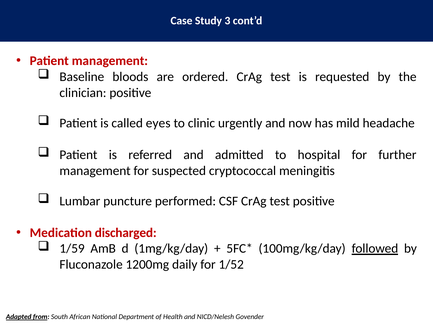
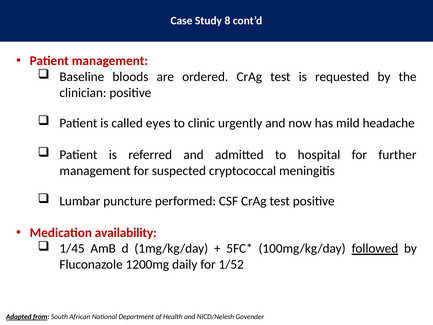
3: 3 -> 8 (227, 21)
discharged: discharged -> availability (126, 233)
1/59: 1/59 -> 1/45 (72, 248)
